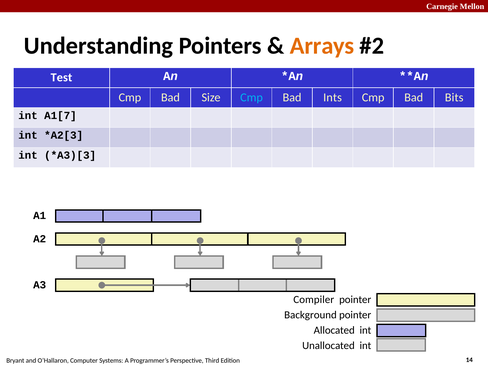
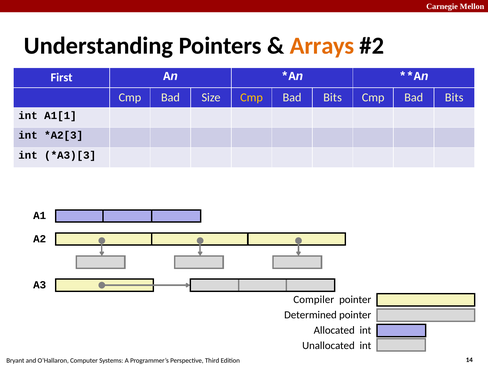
Test: Test -> First (62, 78)
Cmp colour: light blue -> yellow (252, 98)
Ints: Ints -> Bits (333, 98)
A1[7: A1[7 -> A1[1 (60, 115)
Background: Background -> Determined (310, 315)
